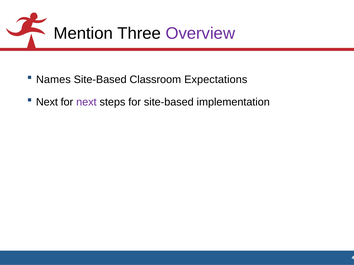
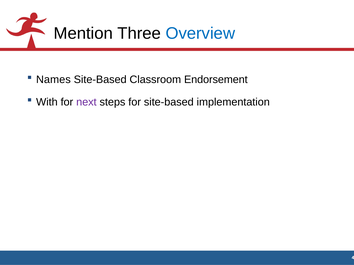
Overview colour: purple -> blue (200, 33)
Expectations: Expectations -> Endorsement (216, 80)
Next: Next -> With (47, 102)
